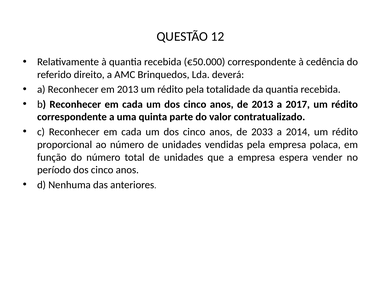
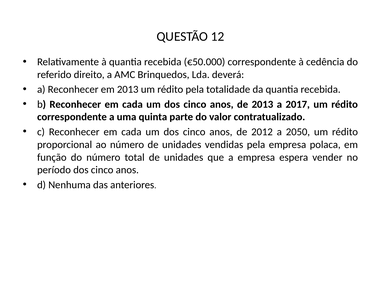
2033: 2033 -> 2012 (262, 132)
2014: 2014 -> 2050 (298, 132)
